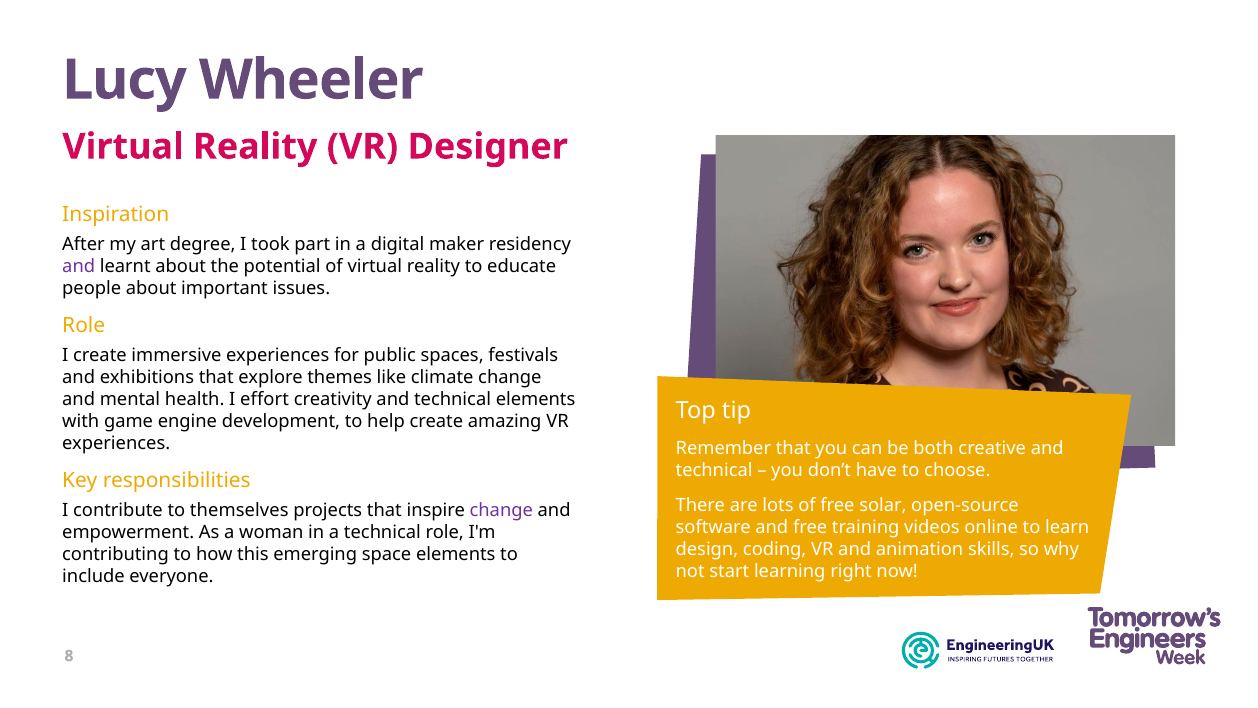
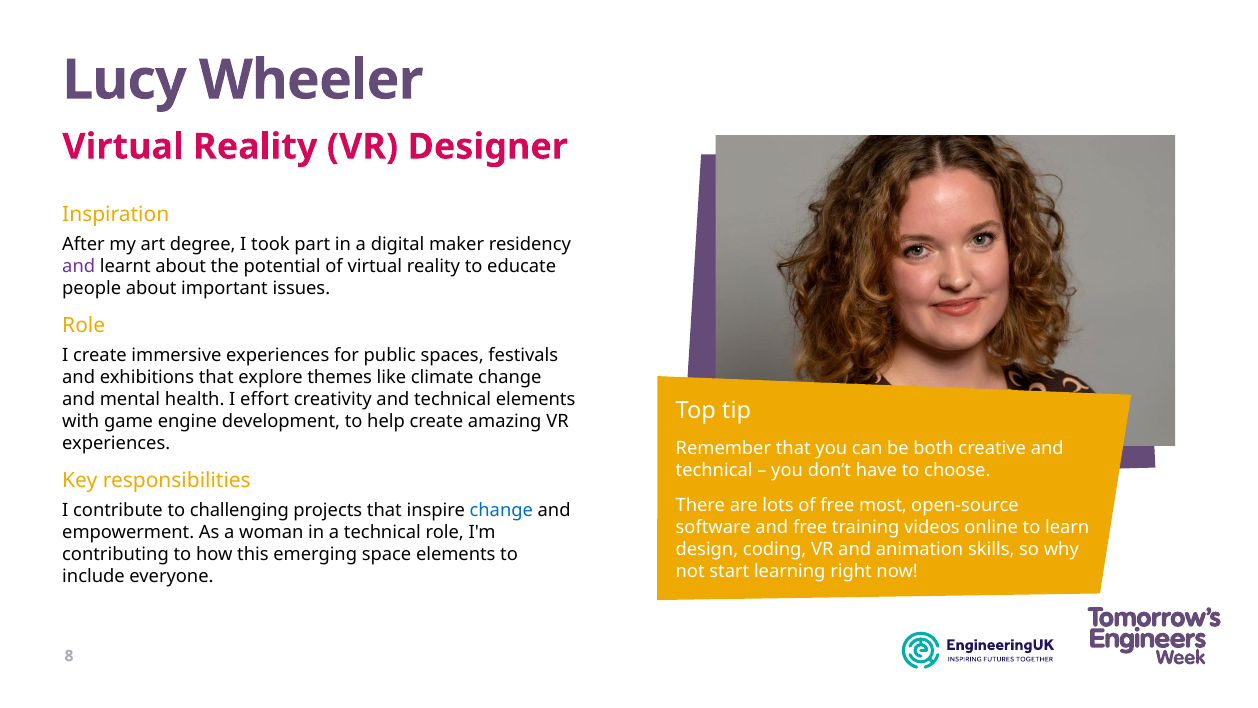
solar: solar -> most (883, 505)
themselves: themselves -> challenging (239, 510)
change colour: purple -> blue (501, 510)
